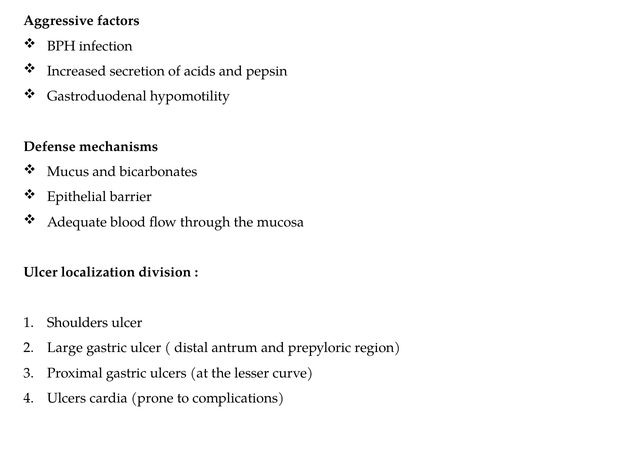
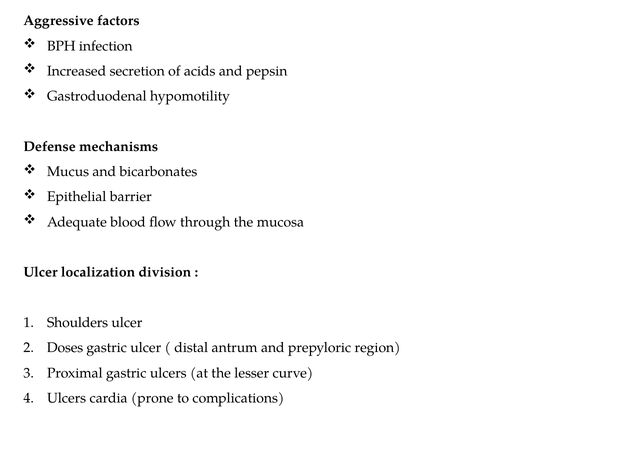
Large: Large -> Doses (65, 348)
